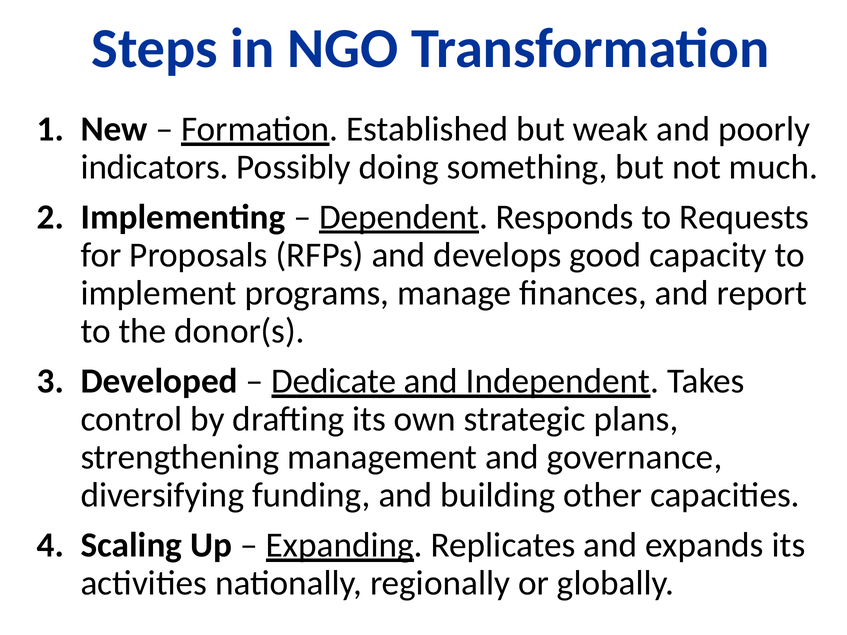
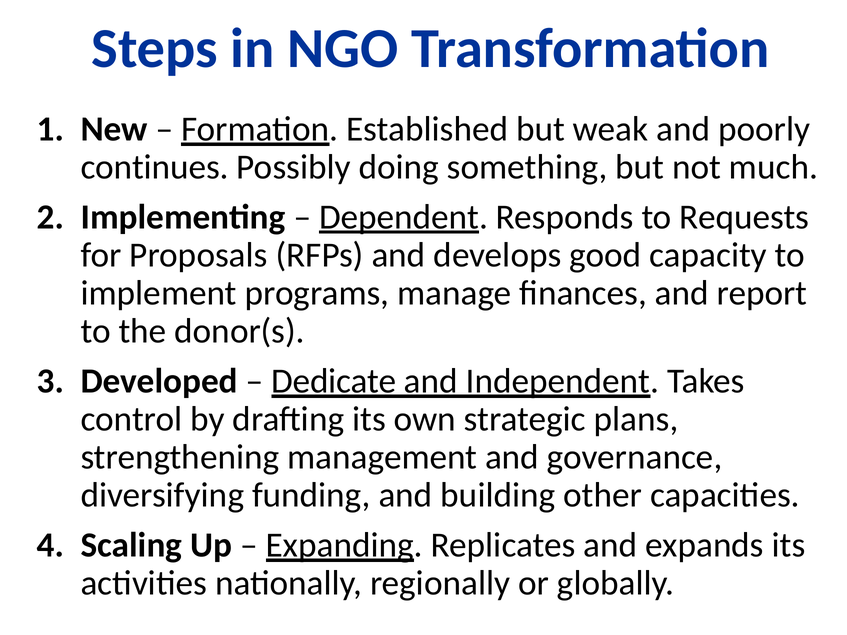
indicators: indicators -> continues (155, 167)
